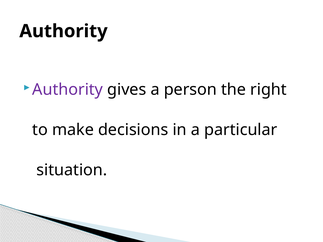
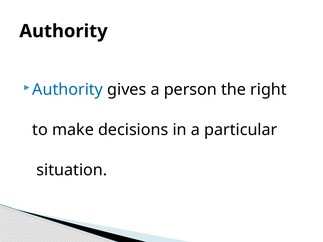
Authority colour: purple -> blue (68, 90)
